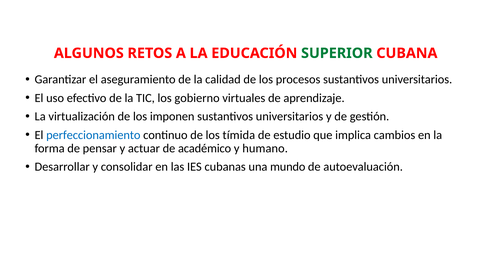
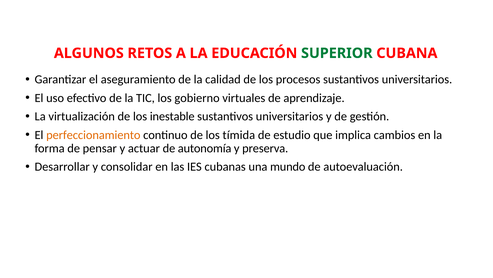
imponen: imponen -> inestable (172, 116)
perfeccionamiento colour: blue -> orange (93, 135)
académico: académico -> autonomía (205, 148)
humano: humano -> preserva (265, 148)
